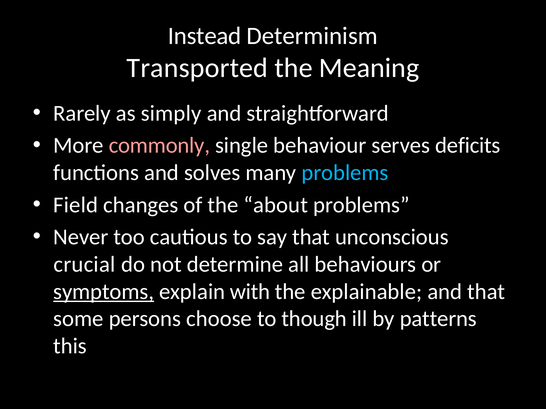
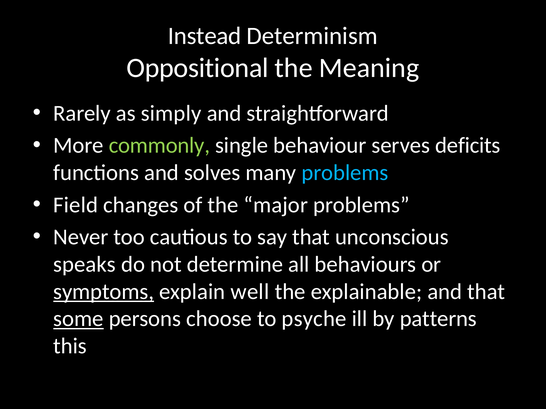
Transported: Transported -> Oppositional (198, 68)
commonly colour: pink -> light green (159, 146)
about: about -> major (276, 205)
crucial: crucial -> speaks (85, 265)
with: with -> well (250, 292)
some underline: none -> present (78, 319)
though: though -> psyche (314, 319)
